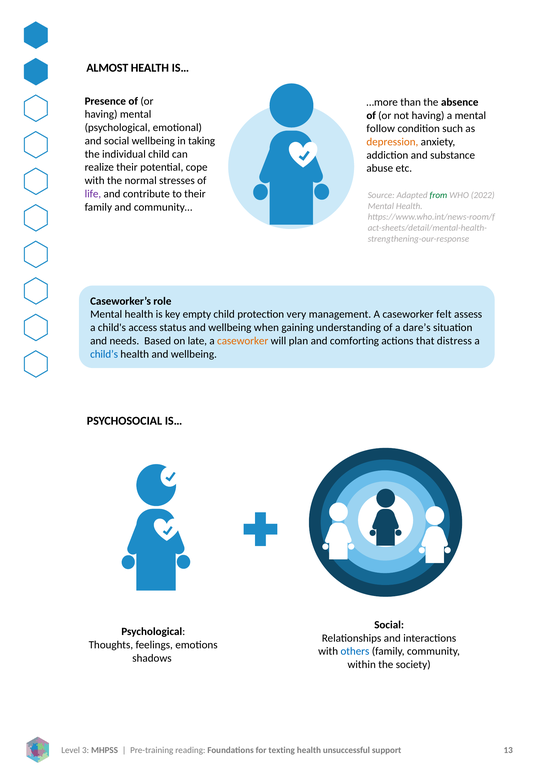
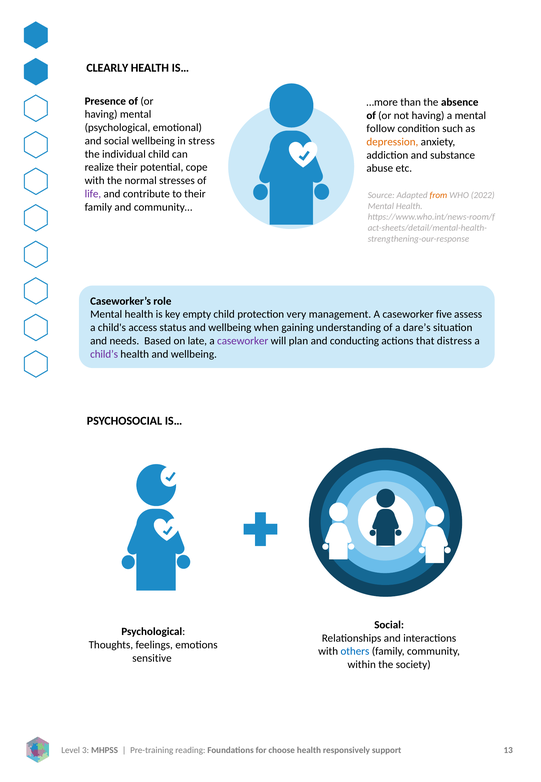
ALMOST: ALMOST -> CLEARLY (107, 68)
taking: taking -> stress (202, 141)
from colour: green -> orange (438, 195)
felt: felt -> five (444, 314)
caseworker colour: orange -> purple (243, 341)
comforting: comforting -> conducting (355, 341)
child’s colour: blue -> purple (104, 354)
shadows: shadows -> sensitive (152, 658)
texting: texting -> choose (282, 750)
unsuccessful: unsuccessful -> responsively (346, 750)
